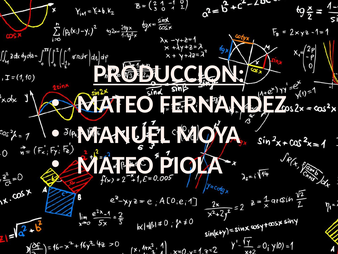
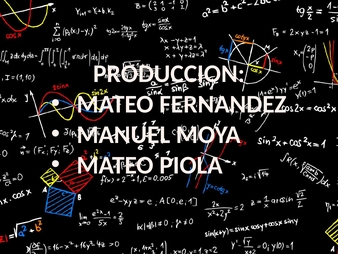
PRODUCCION underline: present -> none (169, 74)
